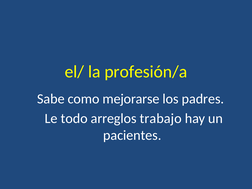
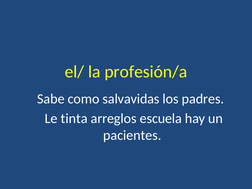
mejorarse: mejorarse -> salvavidas (131, 99)
todo: todo -> tinta (74, 118)
trabajo: trabajo -> escuela (161, 118)
